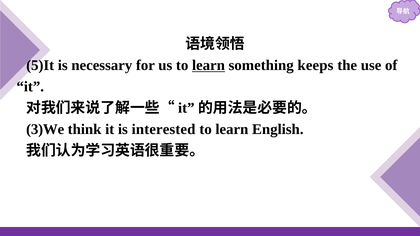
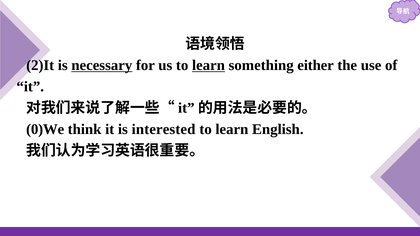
5)It: 5)It -> 2)It (40, 65)
necessary underline: none -> present (102, 65)
keeps: keeps -> either (316, 65)
3)We: 3)We -> 0)We (45, 129)
